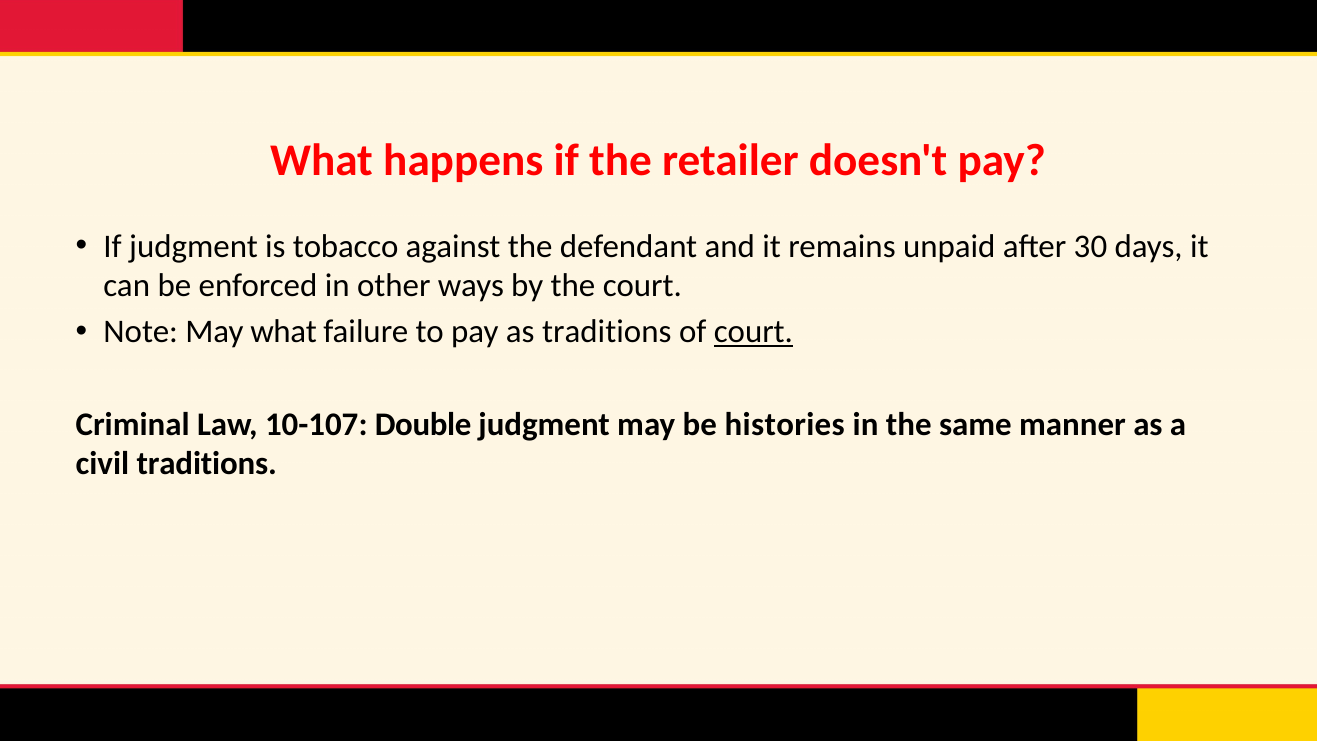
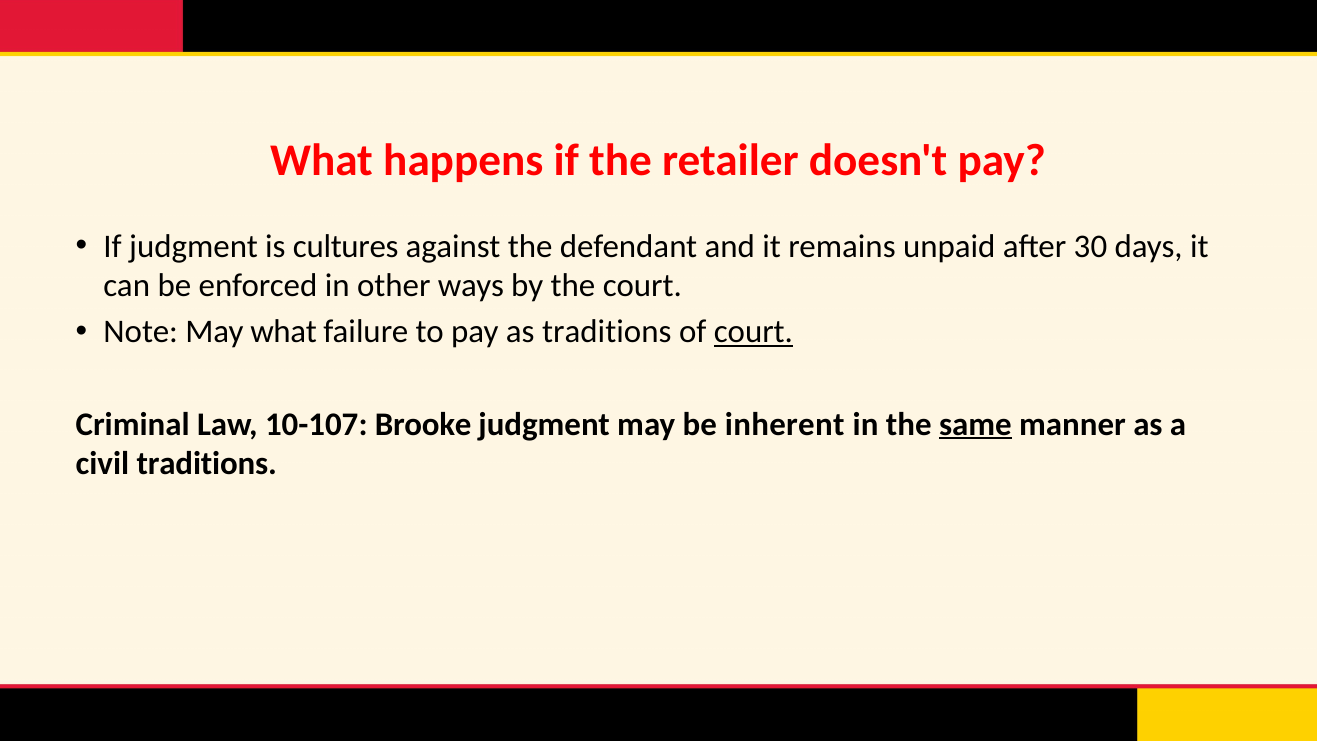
tobacco: tobacco -> cultures (346, 246)
Double: Double -> Brooke (423, 424)
histories: histories -> inherent (785, 424)
same underline: none -> present (975, 424)
